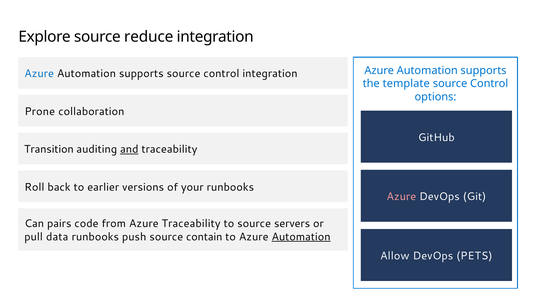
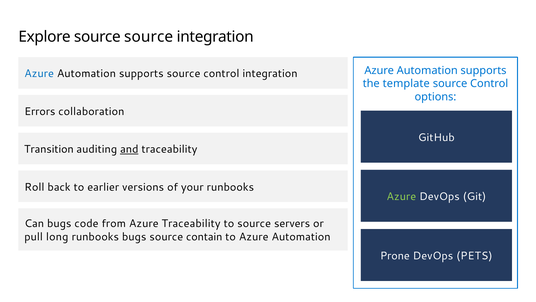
source reduce: reduce -> source (149, 37)
Prone: Prone -> Errors (40, 111)
Azure colour: pink -> light green (401, 196)
Can pairs: pairs -> bugs (59, 223)
data: data -> long (57, 236)
runbooks push: push -> bugs (134, 236)
Automation underline: present -> none (301, 236)
Allow: Allow -> Prone (395, 255)
